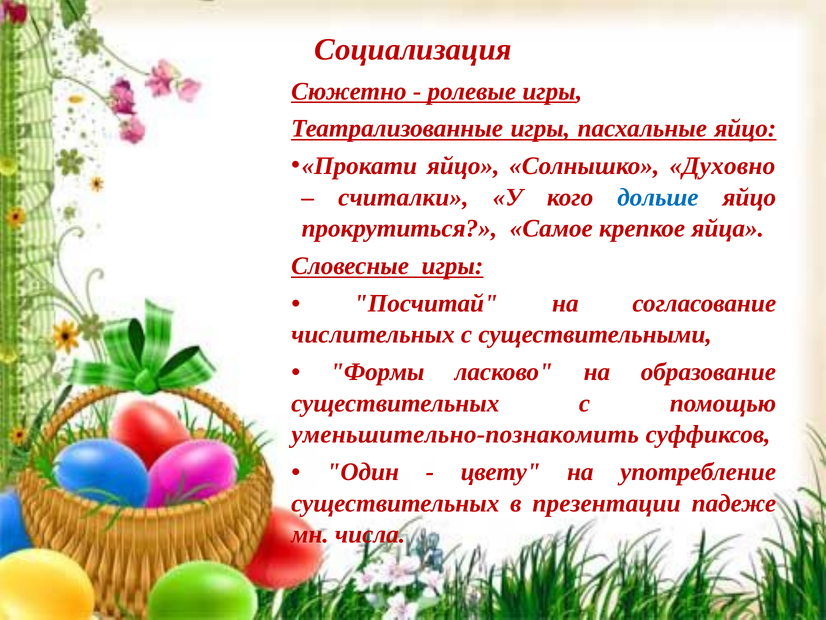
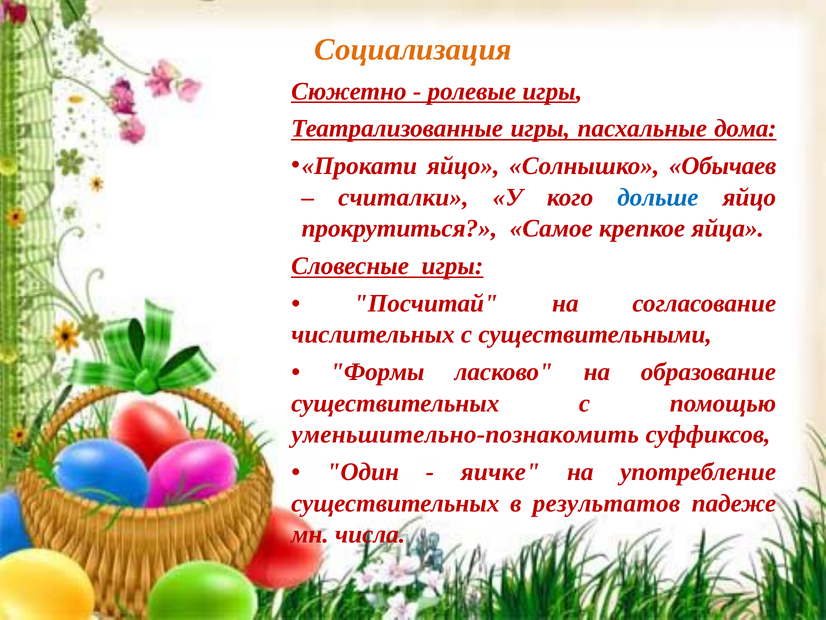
Социализация colour: red -> orange (413, 50)
пасхальные яйцо: яйцо -> дома (745, 128)
Духовно: Духовно -> Обычаев (723, 166)
цвету: цвету -> яичке (500, 472)
презентации: презентации -> результатов (606, 503)
